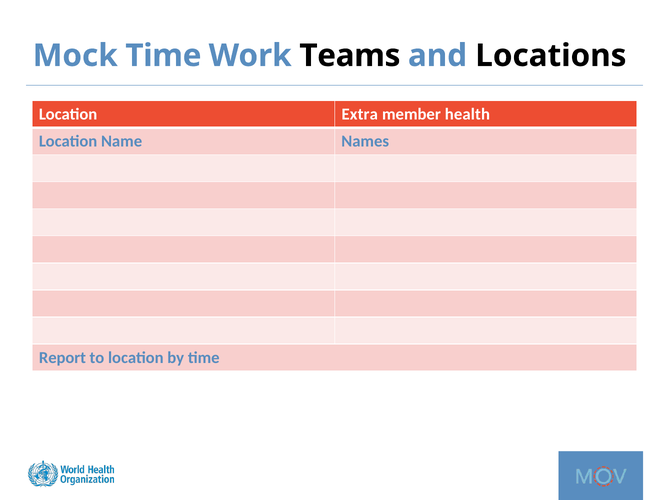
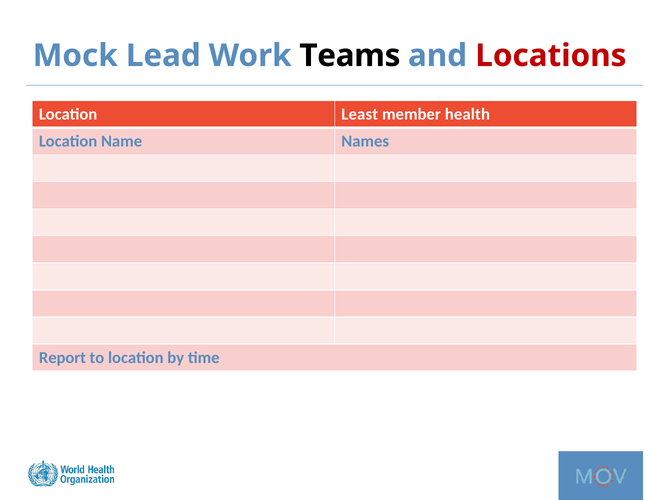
Mock Time: Time -> Lead (163, 56)
Locations colour: black -> red (551, 56)
Extra: Extra -> Least (360, 114)
